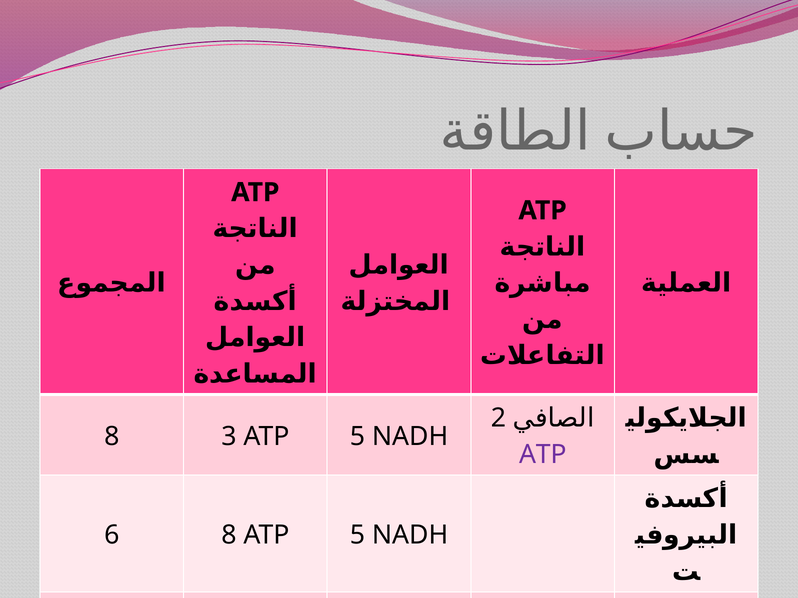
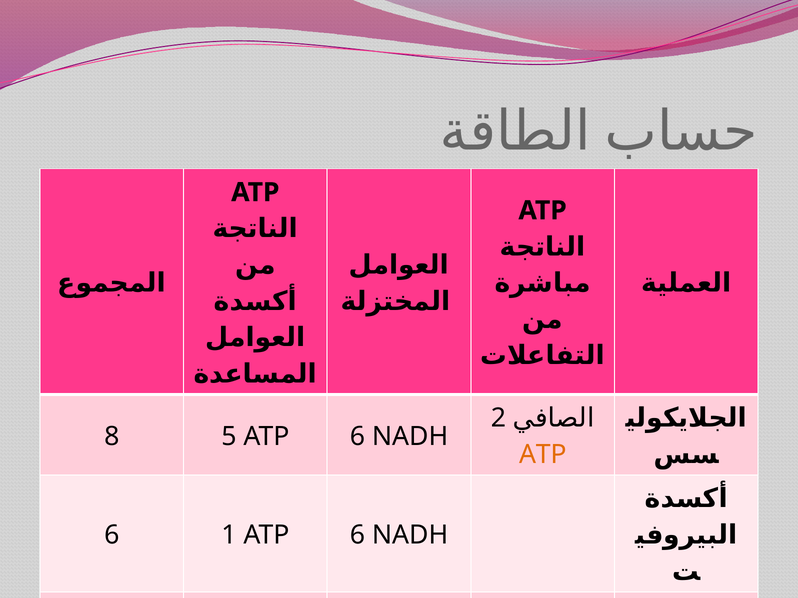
3: 3 -> 5 (229, 437)
5: 5 -> 6 (357, 437)
ATP colour: purple -> orange (543, 455)
6 8: 8 -> 1 (229, 535)
5: 5 -> 6 (357, 535)
